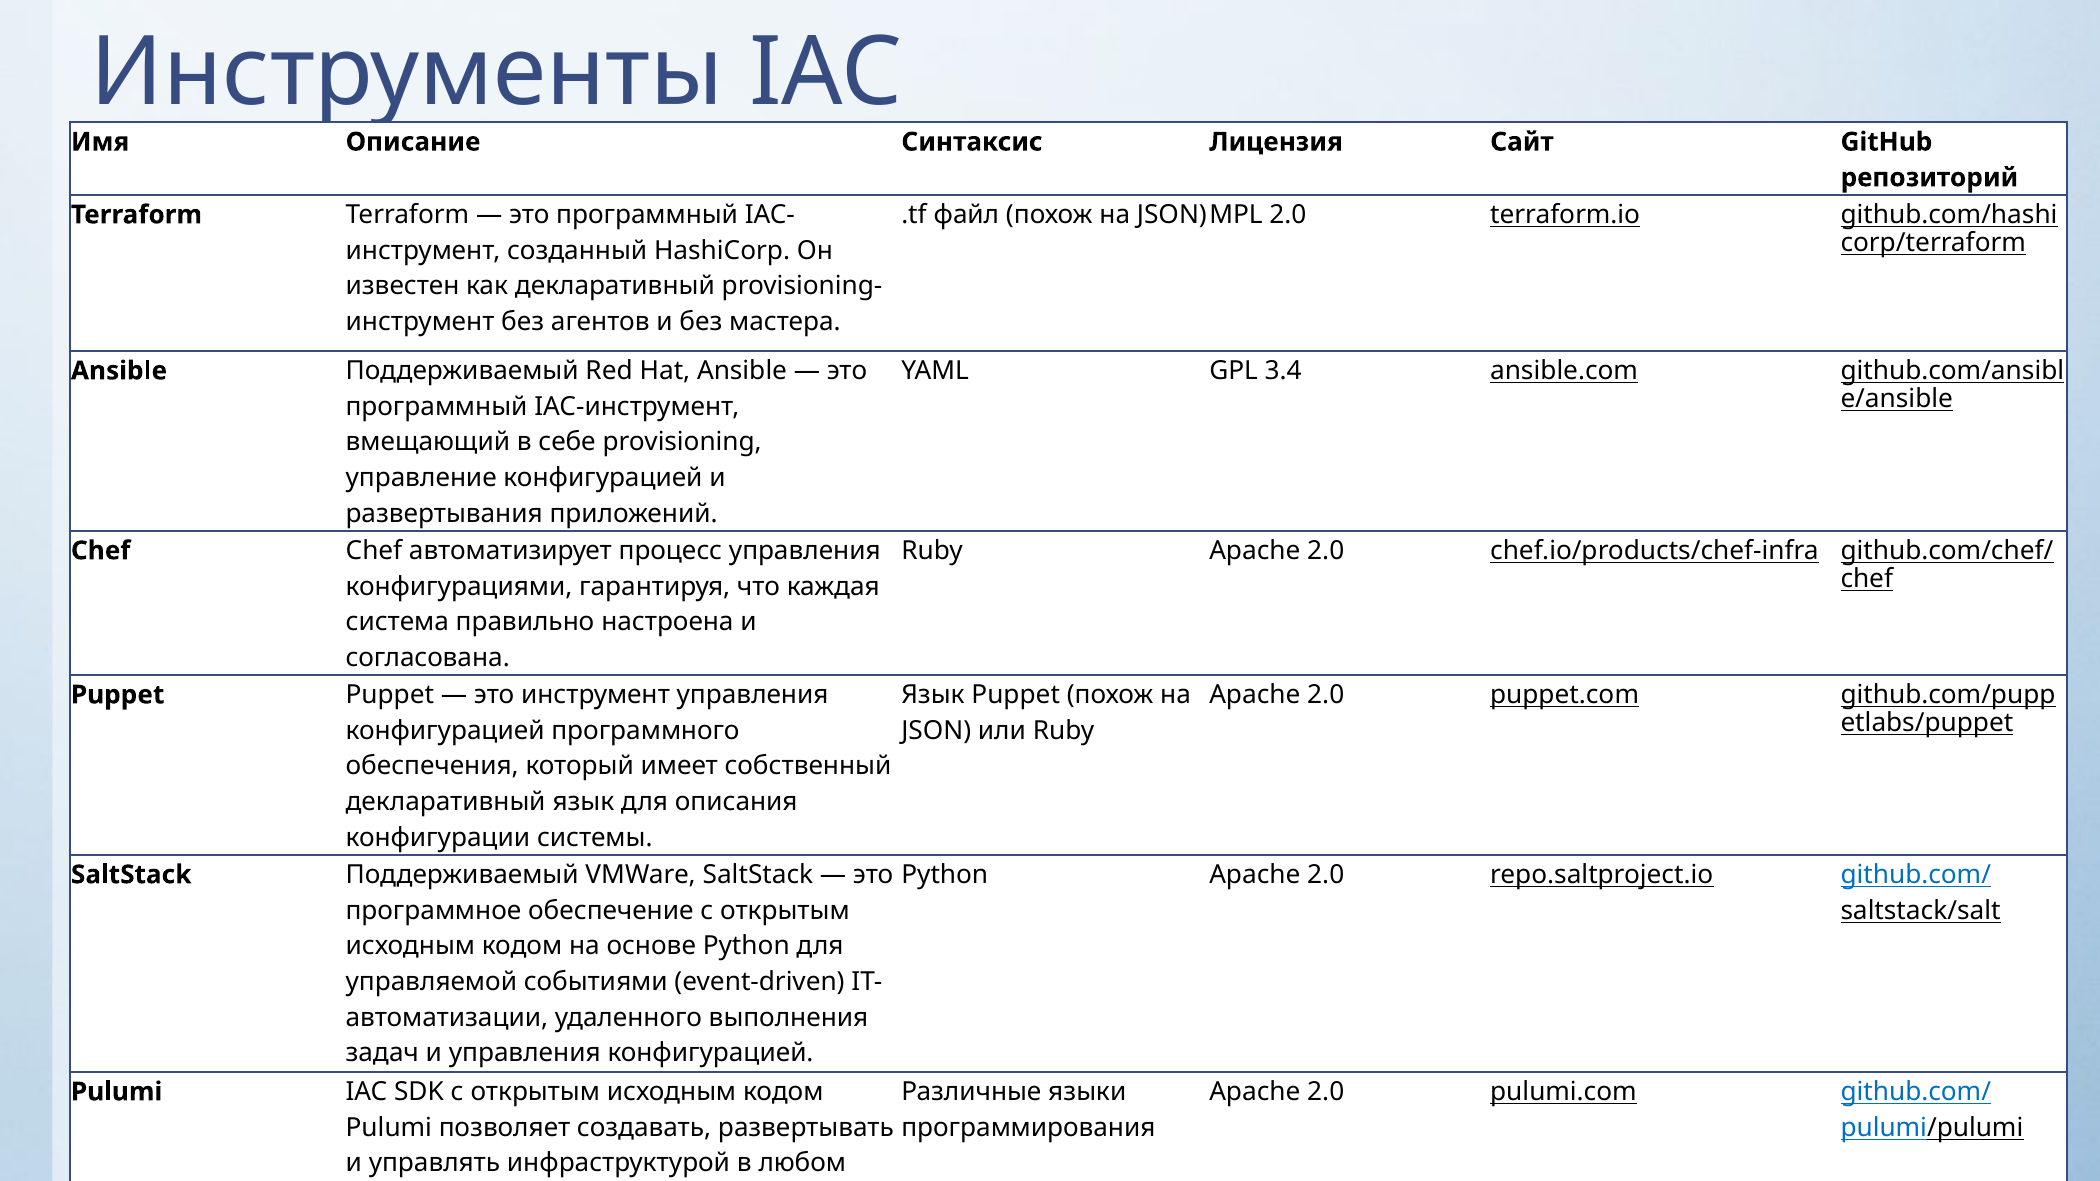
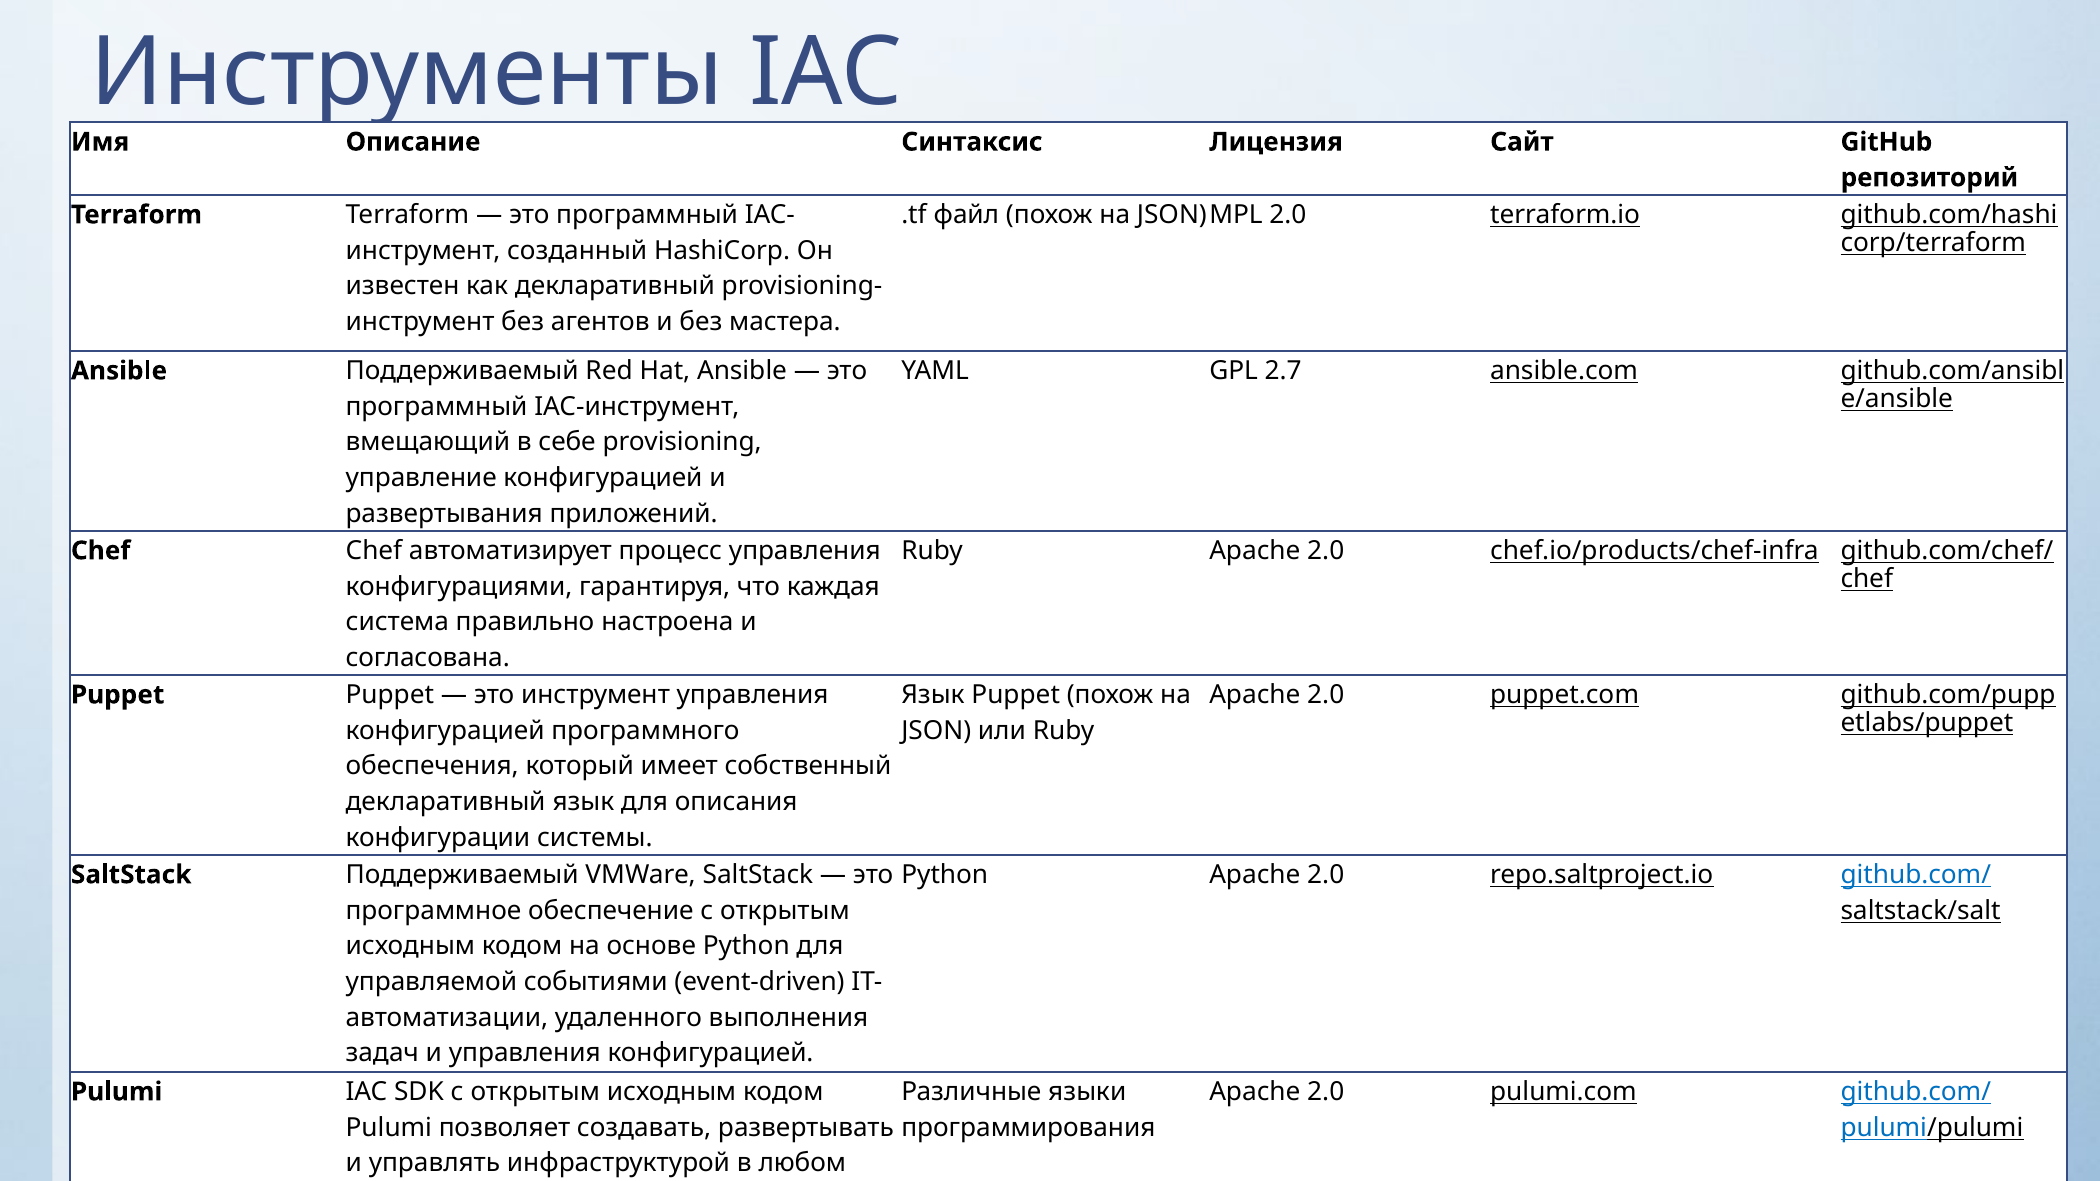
3.4: 3.4 -> 2.7 (1283, 371)
